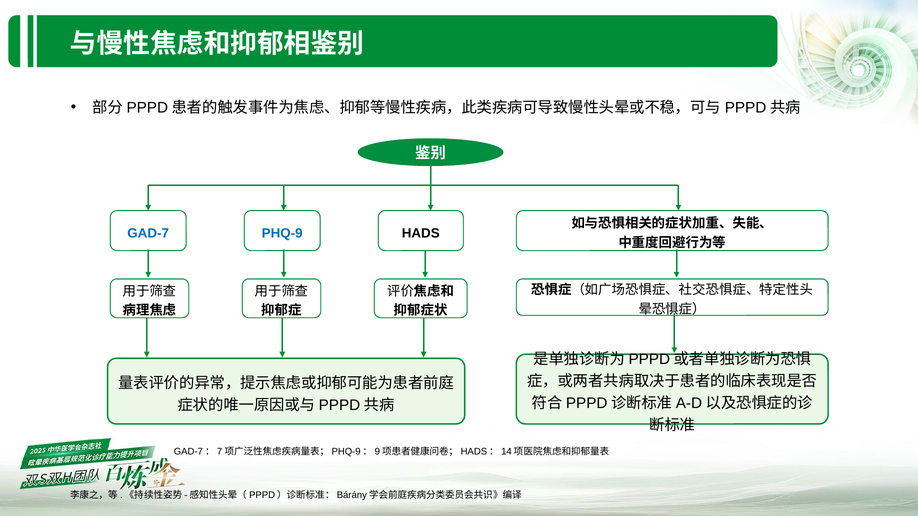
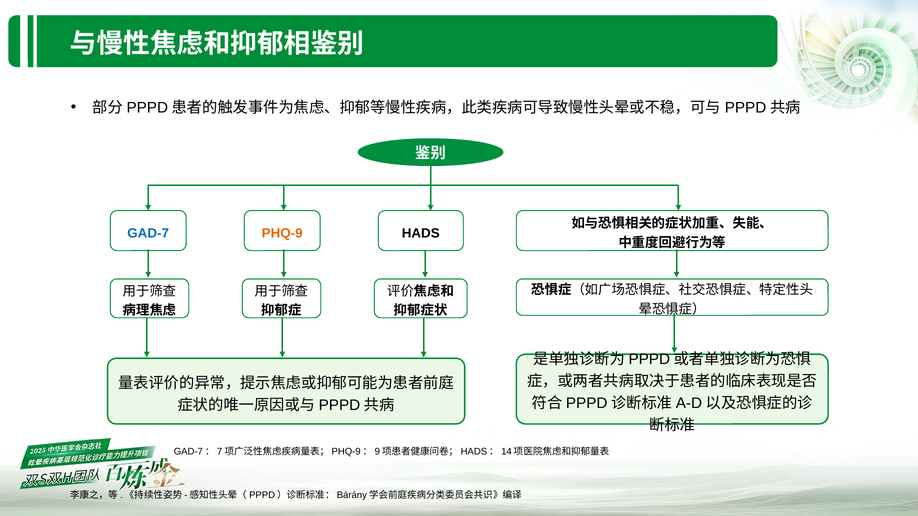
PHQ-9 colour: blue -> orange (282, 233)
